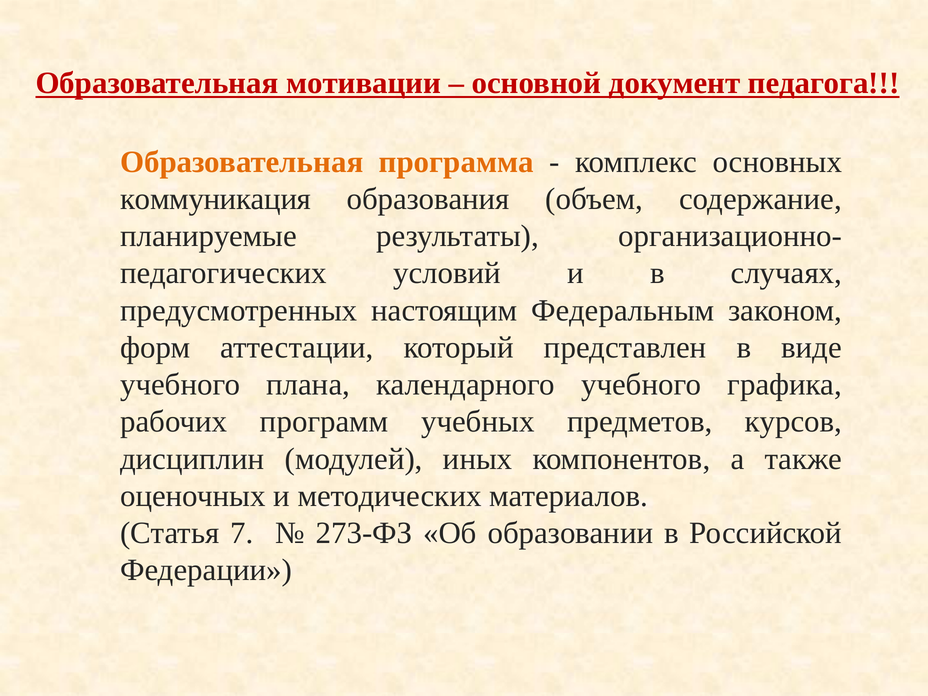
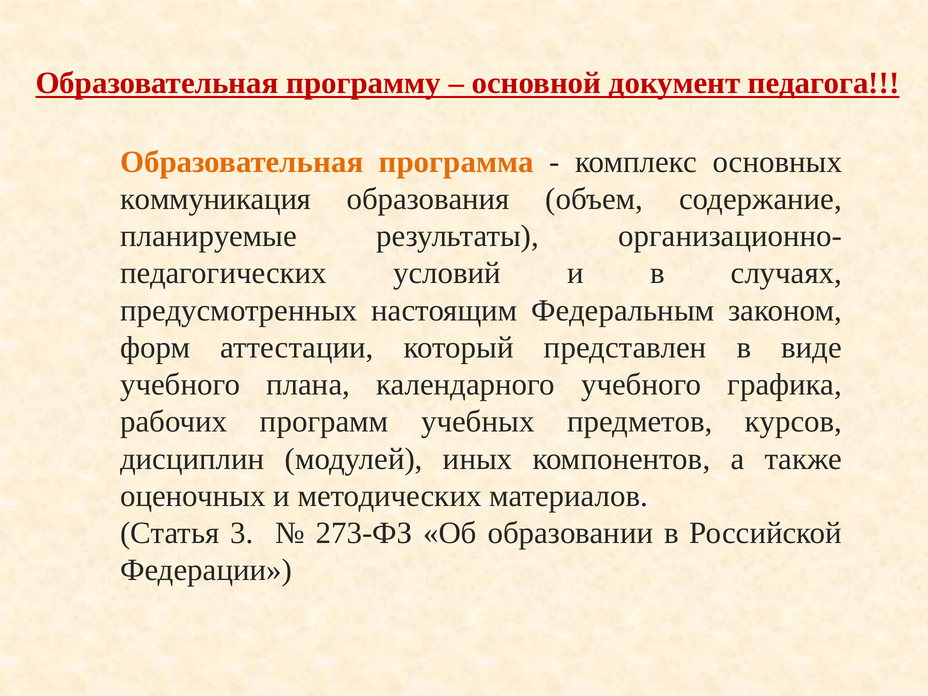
мотивации: мотивации -> программу (364, 83)
7: 7 -> 3 (242, 533)
